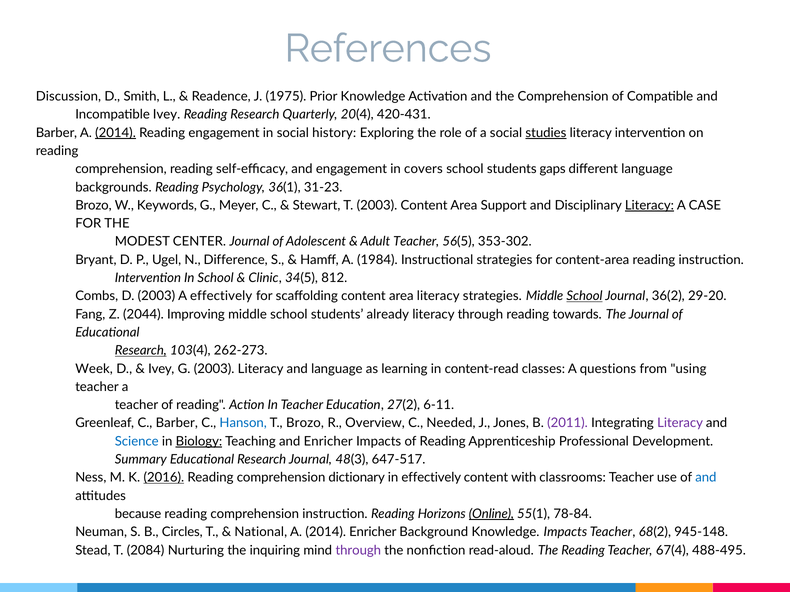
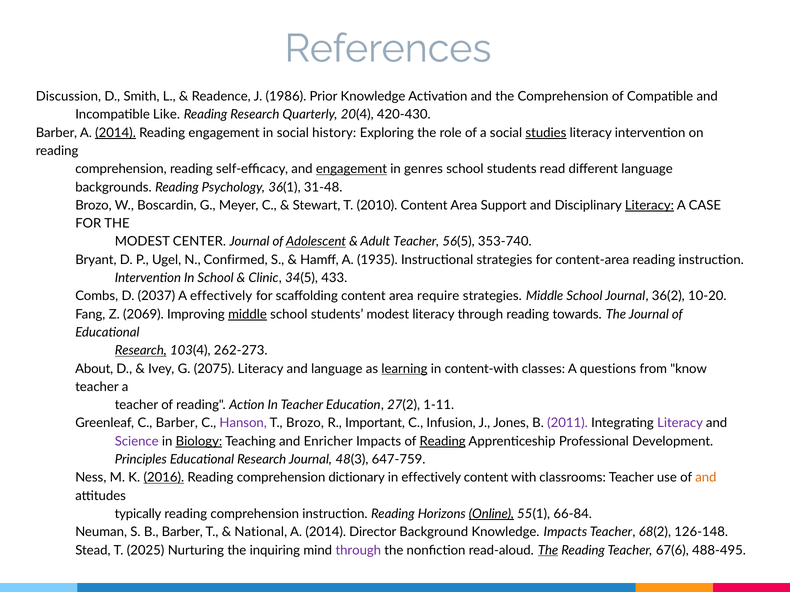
1975: 1975 -> 1986 (286, 97)
Incompatible Ivey: Ivey -> Like (166, 115)
420-431: 420-431 -> 420-430 (404, 115)
engagement underline: none -> present (351, 169)
covers: covers -> genres (423, 169)
gaps: gaps -> read (553, 169)
31-23: 31-23 -> 31-48 (323, 187)
Keywords: Keywords -> Boscardin (167, 206)
T 2003: 2003 -> 2010 (377, 206)
Adolescent underline: none -> present (316, 242)
353-302: 353-302 -> 353-740 (505, 242)
Difference: Difference -> Confirmed (236, 260)
1984: 1984 -> 1935 (377, 260)
812: 812 -> 433 (334, 278)
D 2003: 2003 -> 2037 (156, 296)
area literacy: literacy -> require (438, 296)
School underline: present -> none (585, 296)
29-20: 29-20 -> 10-20 (707, 296)
2044: 2044 -> 2069 (143, 315)
middle underline: none -> present (248, 315)
students already: already -> modest (388, 315)
Week: Week -> About (94, 369)
G 2003: 2003 -> 2075 (214, 369)
learning underline: none -> present (404, 369)
content-read: content-read -> content-with (482, 369)
using: using -> know (689, 369)
6-11: 6-11 -> 1-11 (439, 405)
Hanson colour: blue -> purple (243, 424)
Overview: Overview -> Important (375, 424)
Needed: Needed -> Infusion (451, 424)
Science colour: blue -> purple (137, 442)
Reading underline: none -> present (443, 442)
Summary: Summary -> Principles (141, 460)
647-517: 647-517 -> 647-759 (399, 460)
and colour: blue -> orange (706, 478)
because: because -> typically (138, 514)
78-84: 78-84 -> 66-84 (573, 514)
B Circles: Circles -> Barber (182, 532)
2014 Enricher: Enricher -> Director (373, 532)
945-148: 945-148 -> 126-148 (701, 532)
2084: 2084 -> 2025 (146, 551)
The underline: none -> present (548, 551)
67(4: 67(4 -> 67(6 (672, 551)
